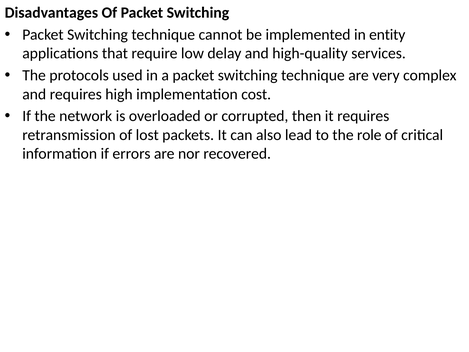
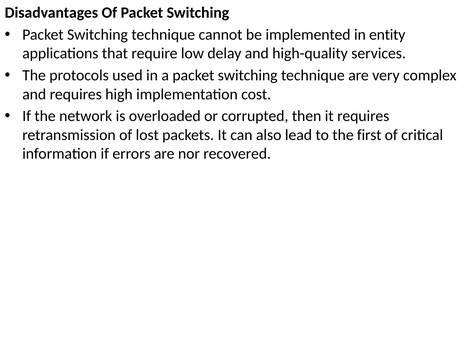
role: role -> first (369, 135)
